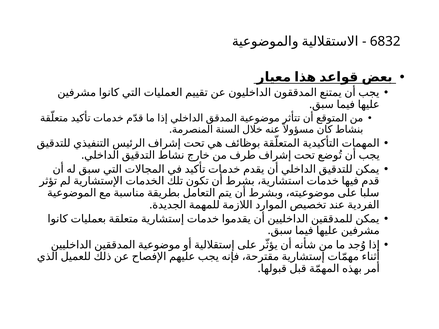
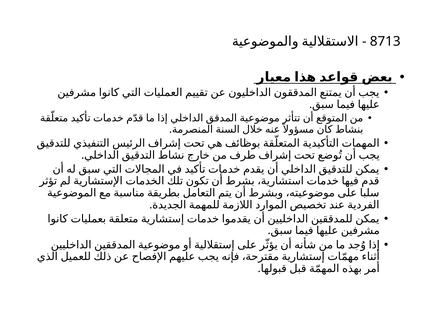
6832: 6832 -> 8713 (385, 41)
